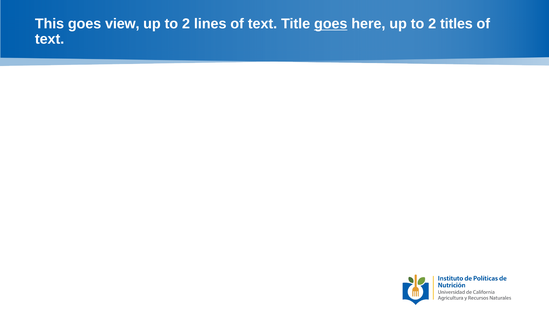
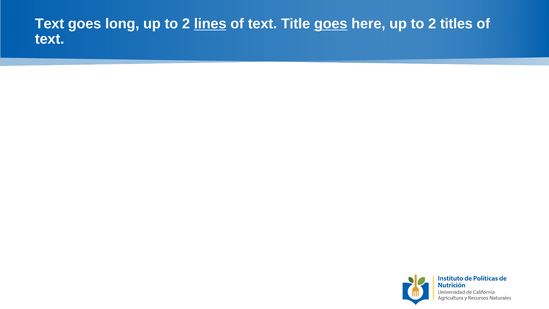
This: This -> Text (50, 24)
view: view -> long (122, 24)
lines underline: none -> present (210, 24)
